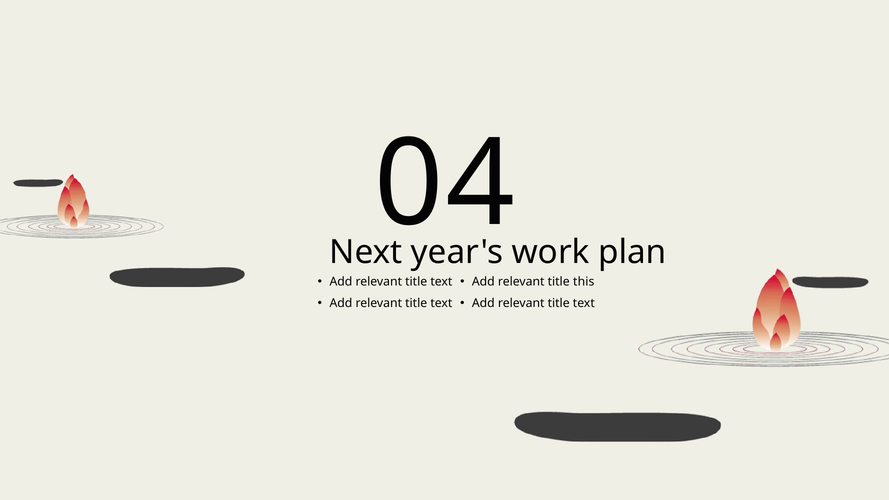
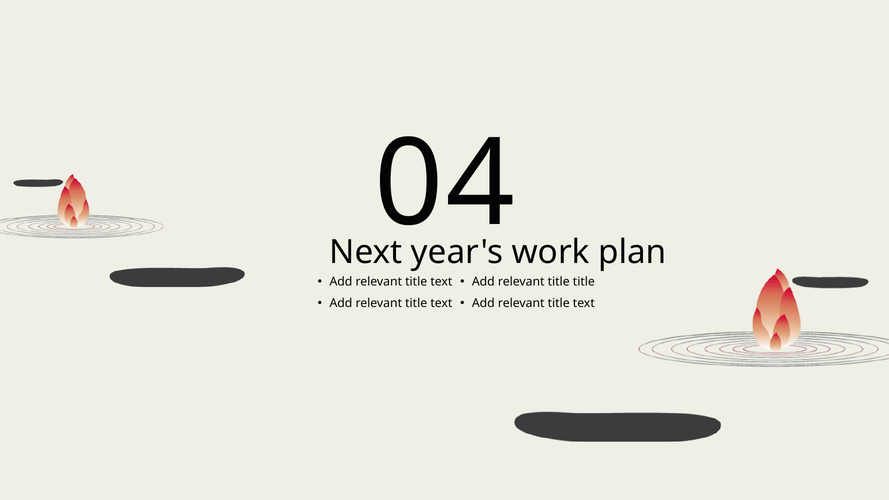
title this: this -> title (584, 282)
